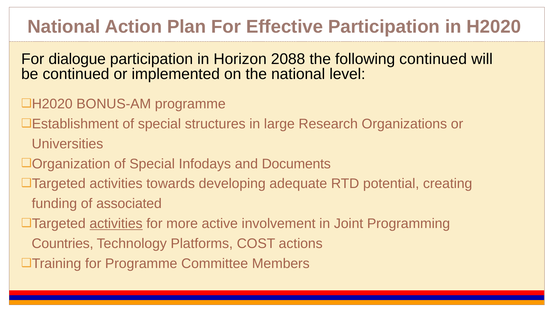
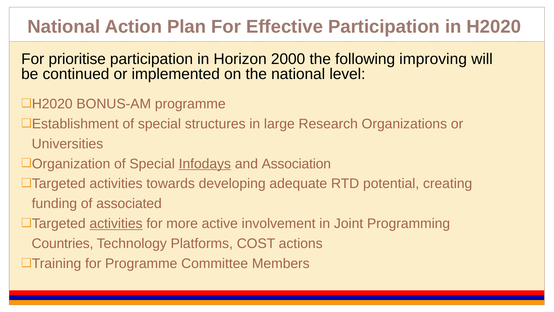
dialogue: dialogue -> prioritise (77, 59)
2088: 2088 -> 2000 (288, 59)
following continued: continued -> improving (433, 59)
Infodays underline: none -> present (205, 164)
Documents: Documents -> Association (296, 164)
